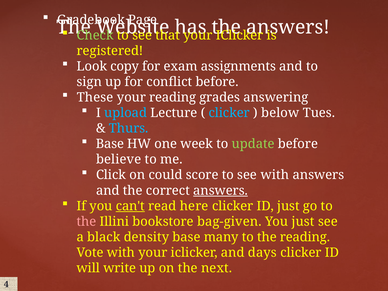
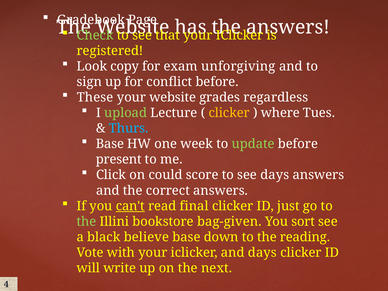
assignments: assignments -> unforgiving (238, 66)
your reading: reading -> website (173, 97)
answering: answering -> regardless (276, 97)
upload colour: light blue -> light green (126, 113)
clicker colour: light blue -> yellow (229, 113)
below: below -> where (280, 113)
believe: believe -> present (119, 159)
see with: with -> days (275, 175)
answers underline: present -> none (221, 190)
here: here -> final (194, 206)
the colour: pink -> light green (86, 222)
You just: just -> sort (303, 222)
density: density -> believe (146, 237)
many: many -> down (221, 237)
